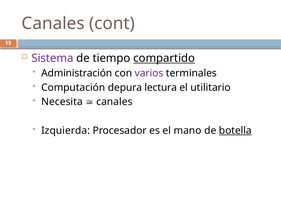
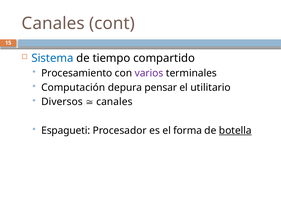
Sistema colour: purple -> blue (52, 58)
compartido underline: present -> none (164, 58)
Administración: Administración -> Procesamiento (77, 73)
lectura: lectura -> pensar (161, 87)
Necesita: Necesita -> Diversos (62, 102)
Izquierda: Izquierda -> Espagueti (66, 130)
mano: mano -> forma (188, 130)
